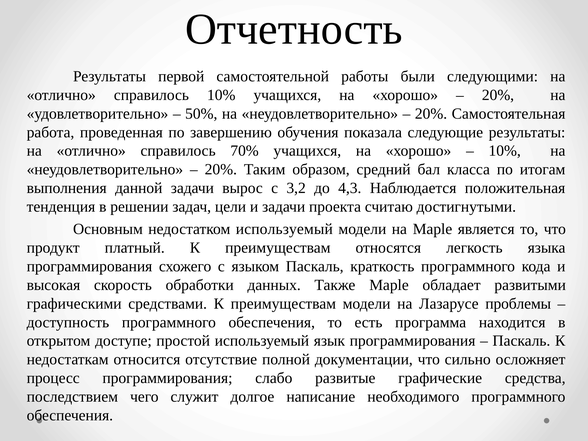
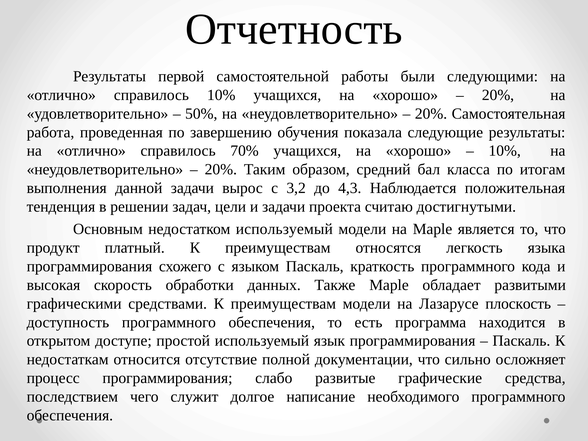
проблемы: проблемы -> плоскость (518, 304)
